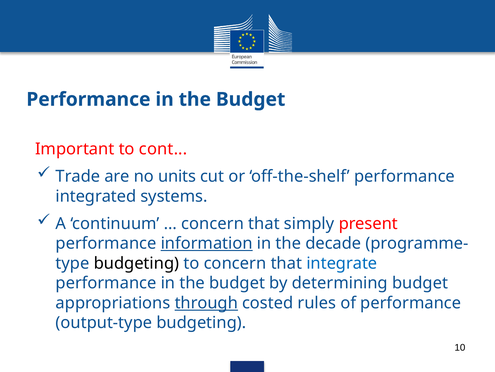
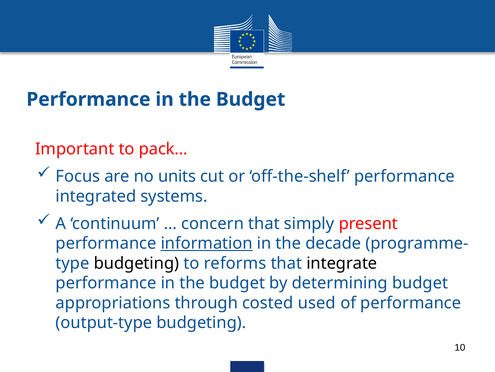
cont: cont -> pack (163, 149)
Trade: Trade -> Focus (78, 176)
to concern: concern -> reforms (235, 263)
integrate colour: blue -> black (342, 263)
through underline: present -> none (206, 302)
rules: rules -> used (317, 302)
